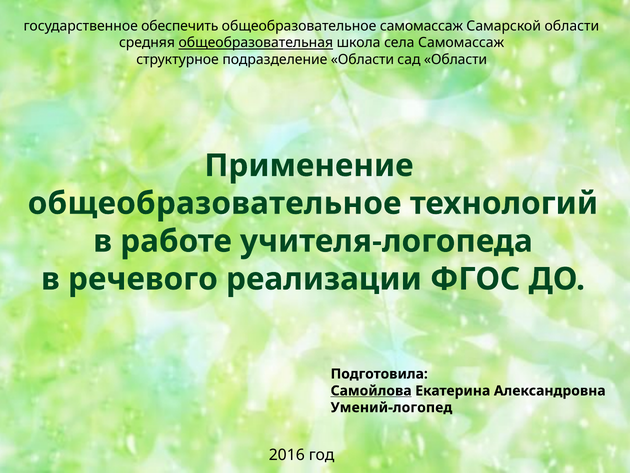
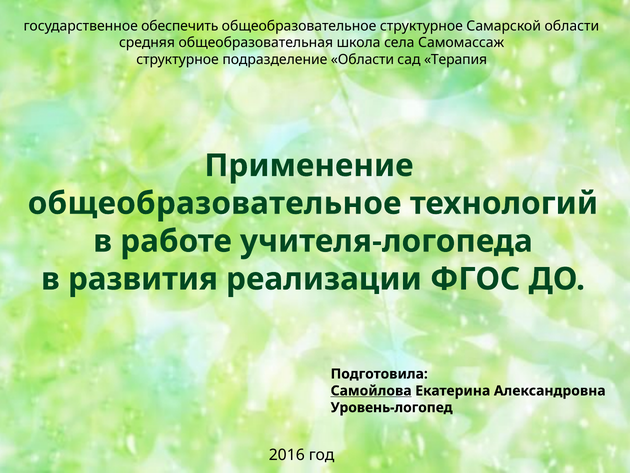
общеобразовательное самомассаж: самомассаж -> структурное (421, 26)
общеобразовательная underline: present -> none (256, 43)
сад Области: Области -> Терапия (456, 60)
речевого: речевого -> развития (143, 279)
Умений-логопед: Умений-логопед -> Уровень-логопед (392, 407)
